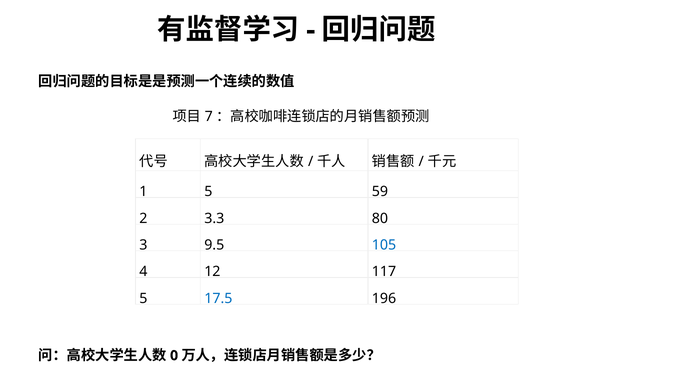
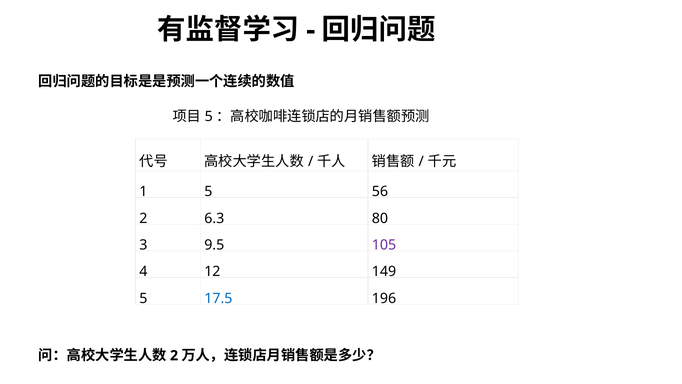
7: 7 -> 5 (209, 116)
59: 59 -> 56 (380, 191)
3.3: 3.3 -> 6.3 (214, 218)
105 colour: blue -> purple (384, 245)
117: 117 -> 149 (384, 271)
0: 0 -> 2 (174, 355)
